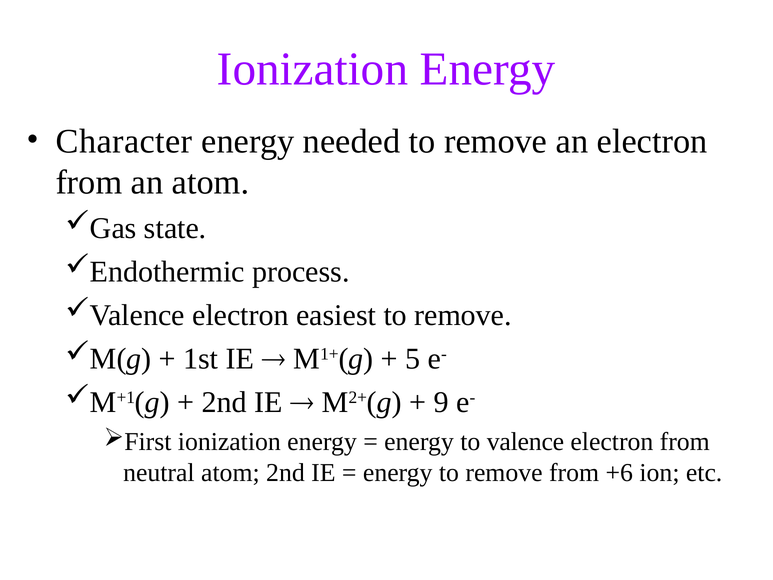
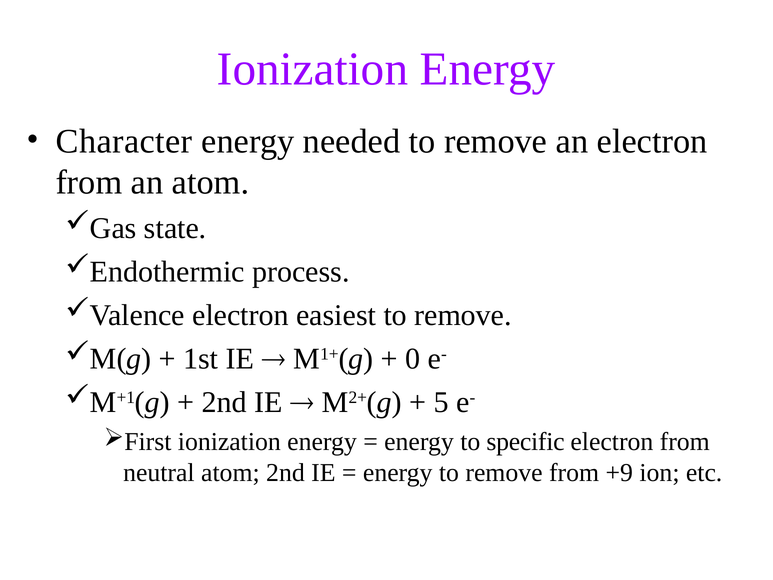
5: 5 -> 0 (413, 359)
9: 9 -> 5 (441, 402)
valence: valence -> specific (525, 442)
+6: +6 -> +9 (619, 473)
